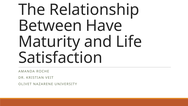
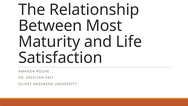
Have: Have -> Most (104, 26)
